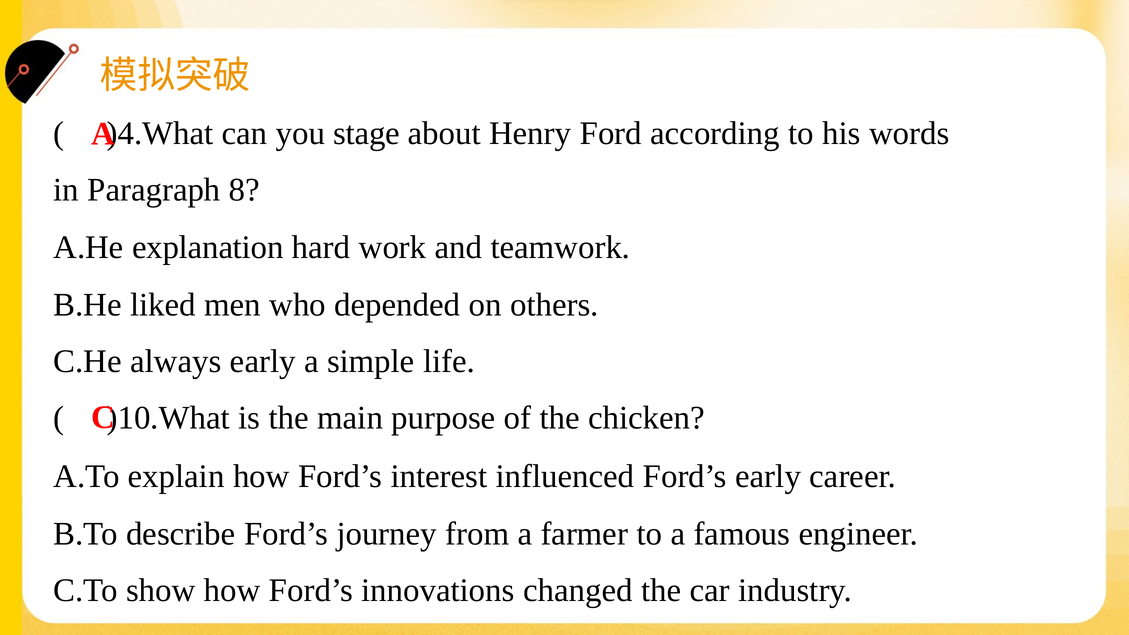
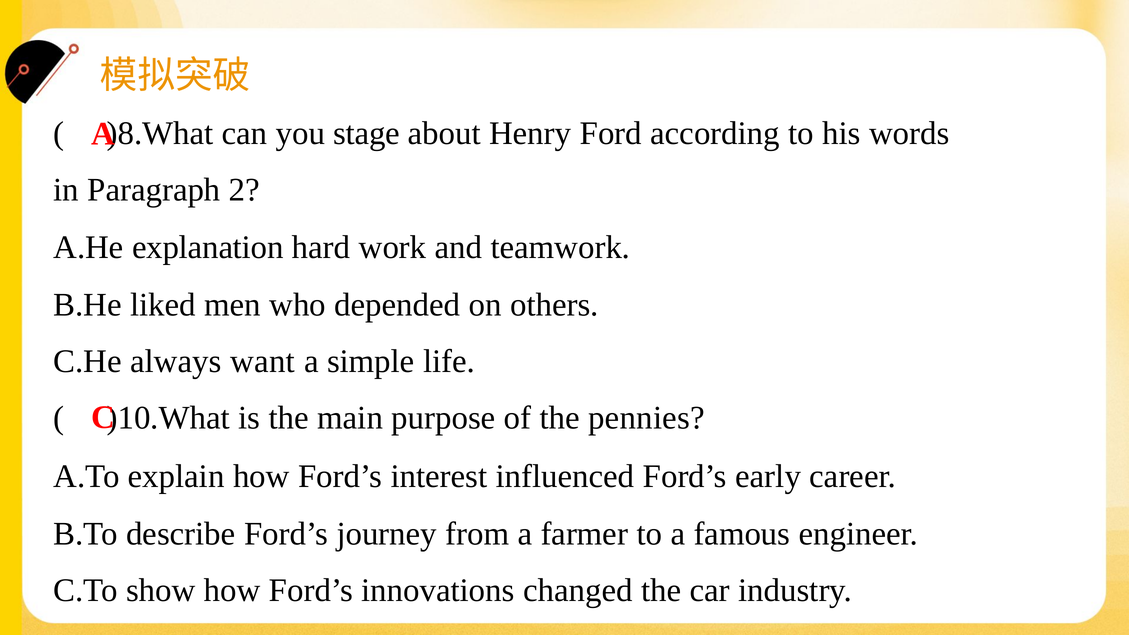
)4.What: )4.What -> )8.What (160, 133)
8: 8 -> 2 (244, 190)
always early: early -> want (263, 362)
chicken: chicken -> pennies (647, 418)
